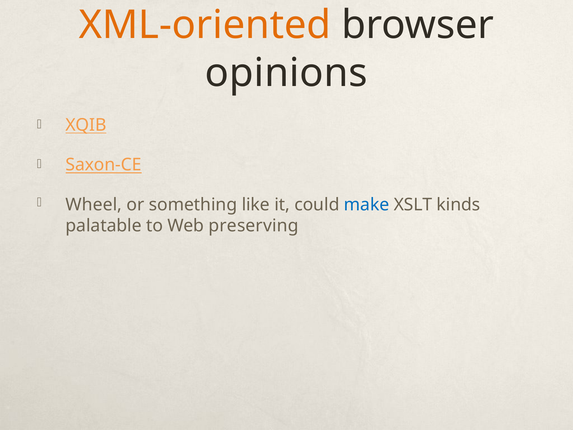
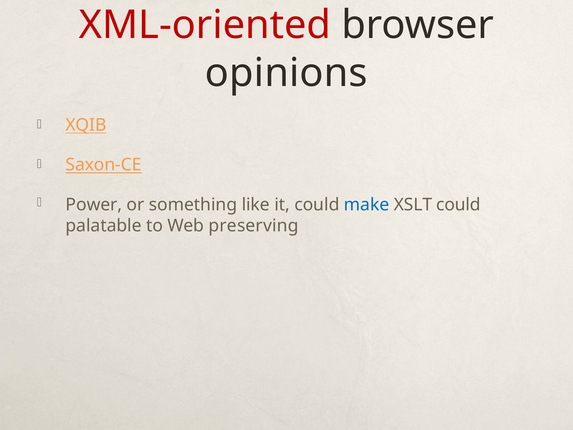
XML-oriented colour: orange -> red (205, 25)
Wheel: Wheel -> Power (94, 205)
XSLT kinds: kinds -> could (459, 205)
